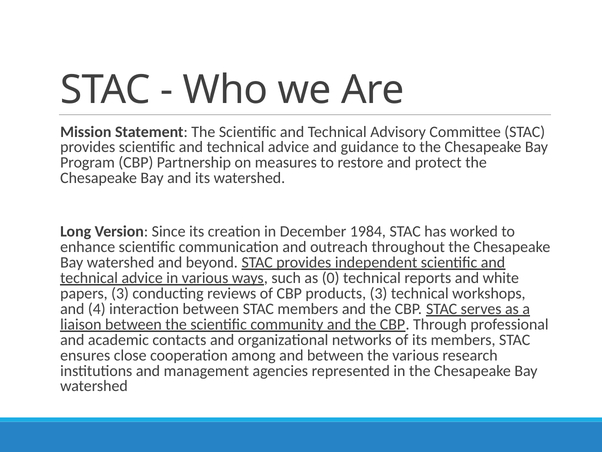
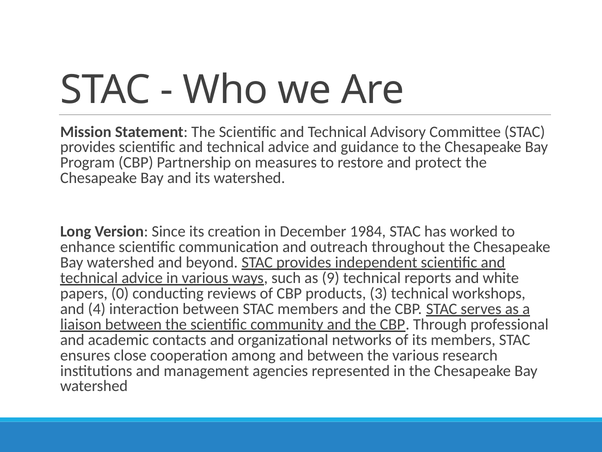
0: 0 -> 9 (331, 278)
papers 3: 3 -> 0 (120, 293)
